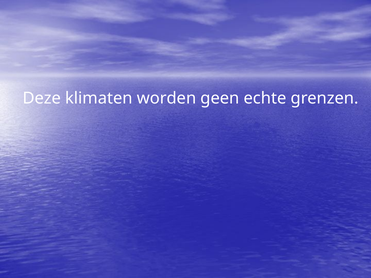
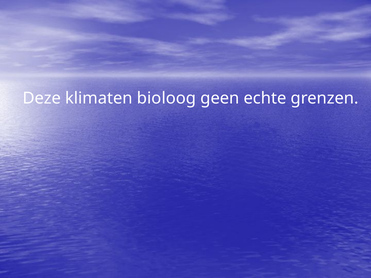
worden: worden -> bioloog (167, 98)
